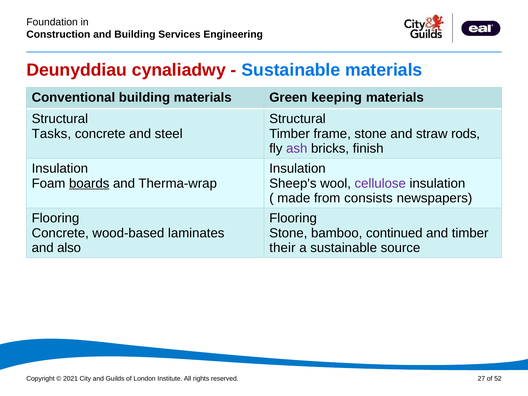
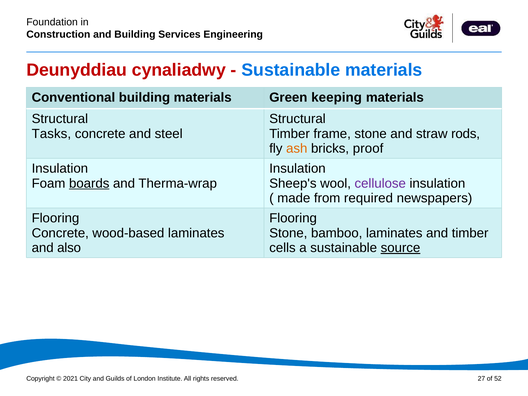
ash colour: purple -> orange (297, 148)
finish: finish -> proof (368, 148)
consists: consists -> required (368, 198)
bamboo continued: continued -> laminates (394, 233)
their: their -> cells (282, 248)
source underline: none -> present (400, 248)
